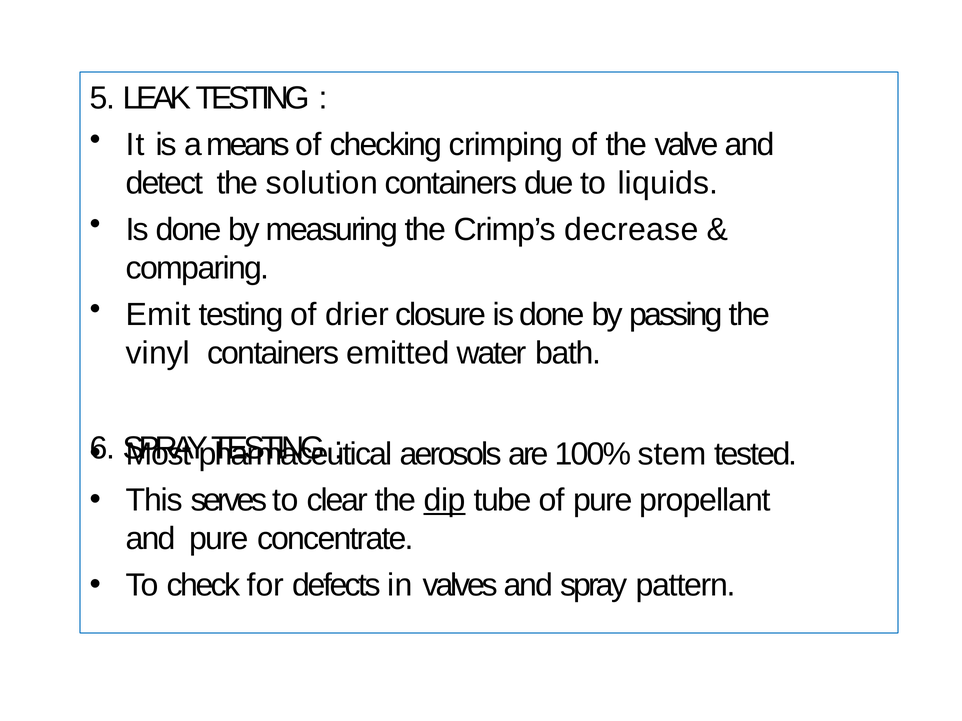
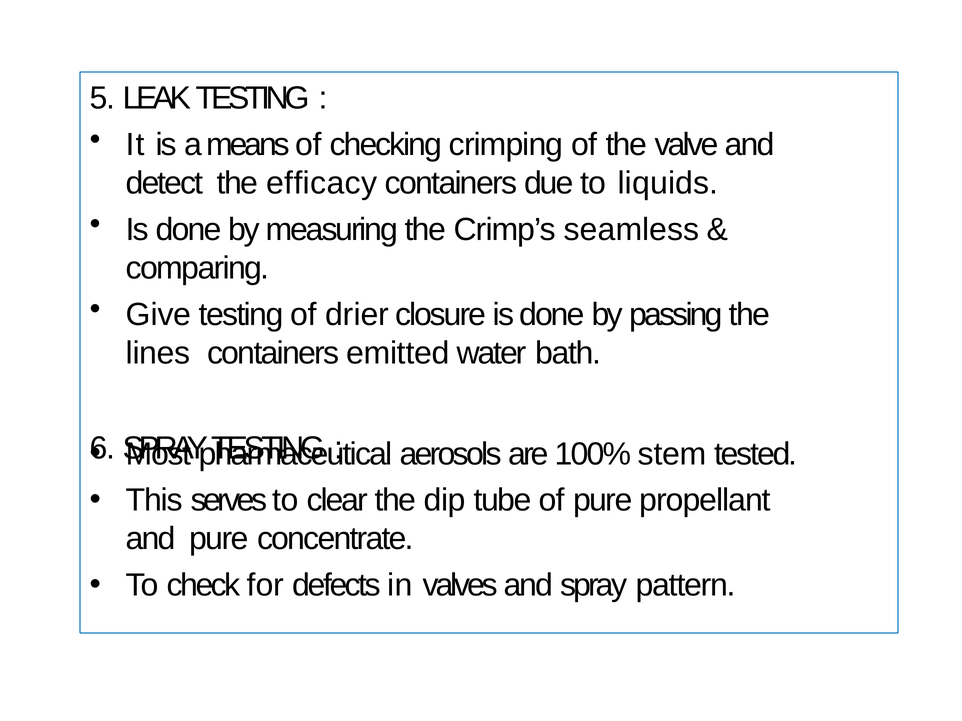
solution: solution -> efficacy (322, 183)
decrease: decrease -> seamless (632, 230)
Emit: Emit -> Give (159, 315)
vinyl: vinyl -> lines (158, 353)
dip underline: present -> none (445, 501)
